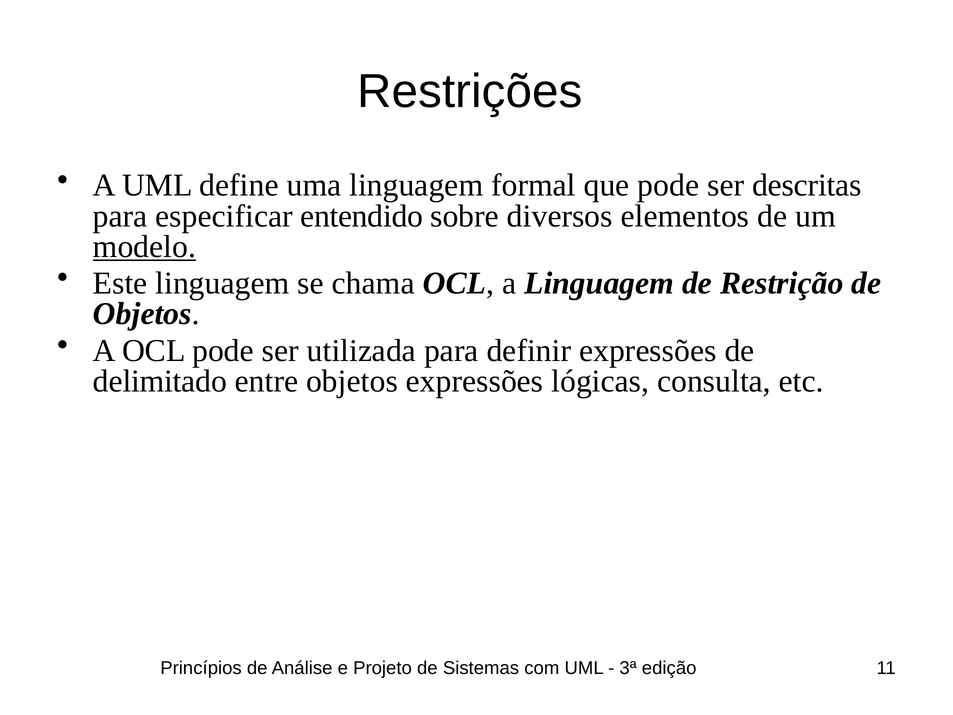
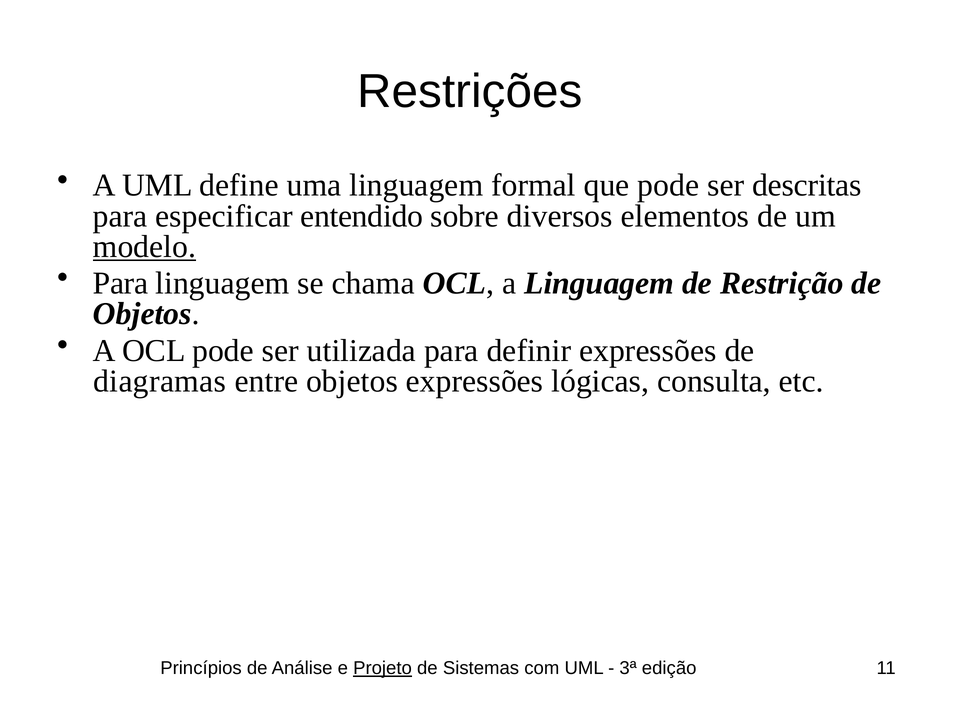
Este: Este -> Para (120, 283)
delimitado: delimitado -> diagramas (160, 381)
Projeto underline: none -> present (383, 668)
